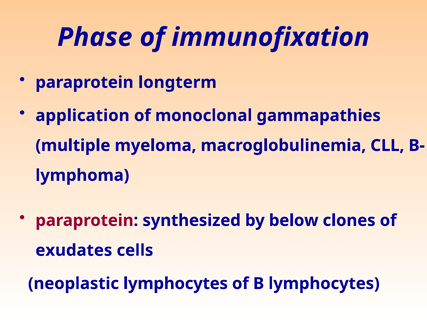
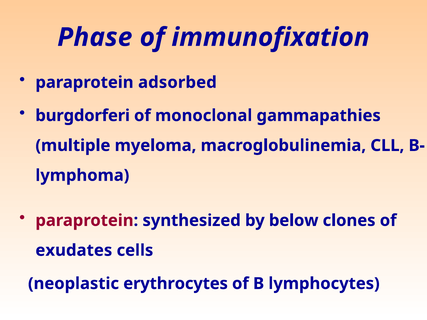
longterm: longterm -> adsorbed (177, 82)
application: application -> burgdorferi (83, 116)
neoplastic lymphocytes: lymphocytes -> erythrocytes (176, 284)
